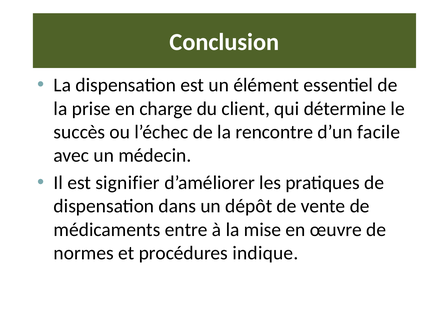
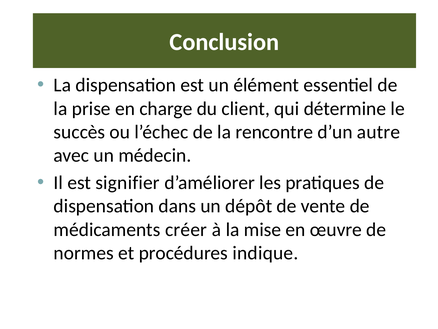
facile: facile -> autre (379, 132)
entre: entre -> créer (186, 229)
